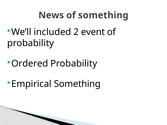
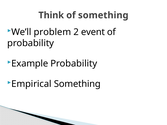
News: News -> Think (51, 15)
included: included -> problem (52, 32)
Ordered: Ordered -> Example (30, 64)
